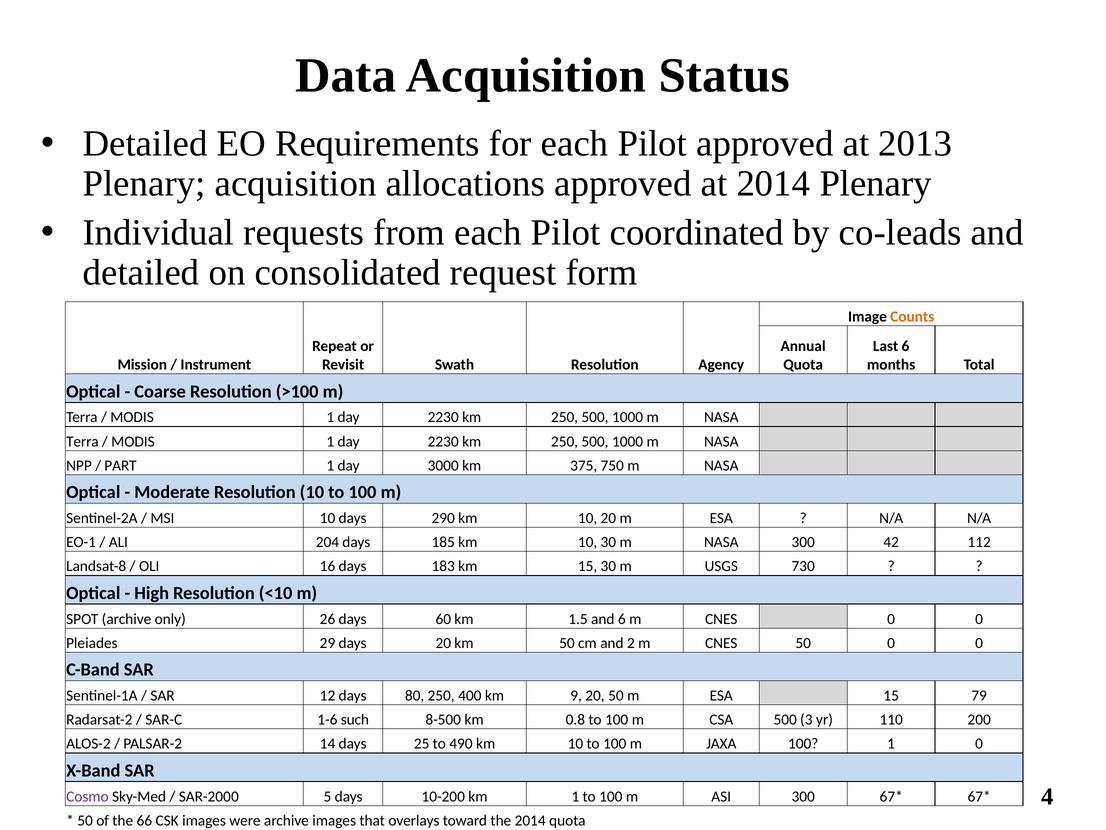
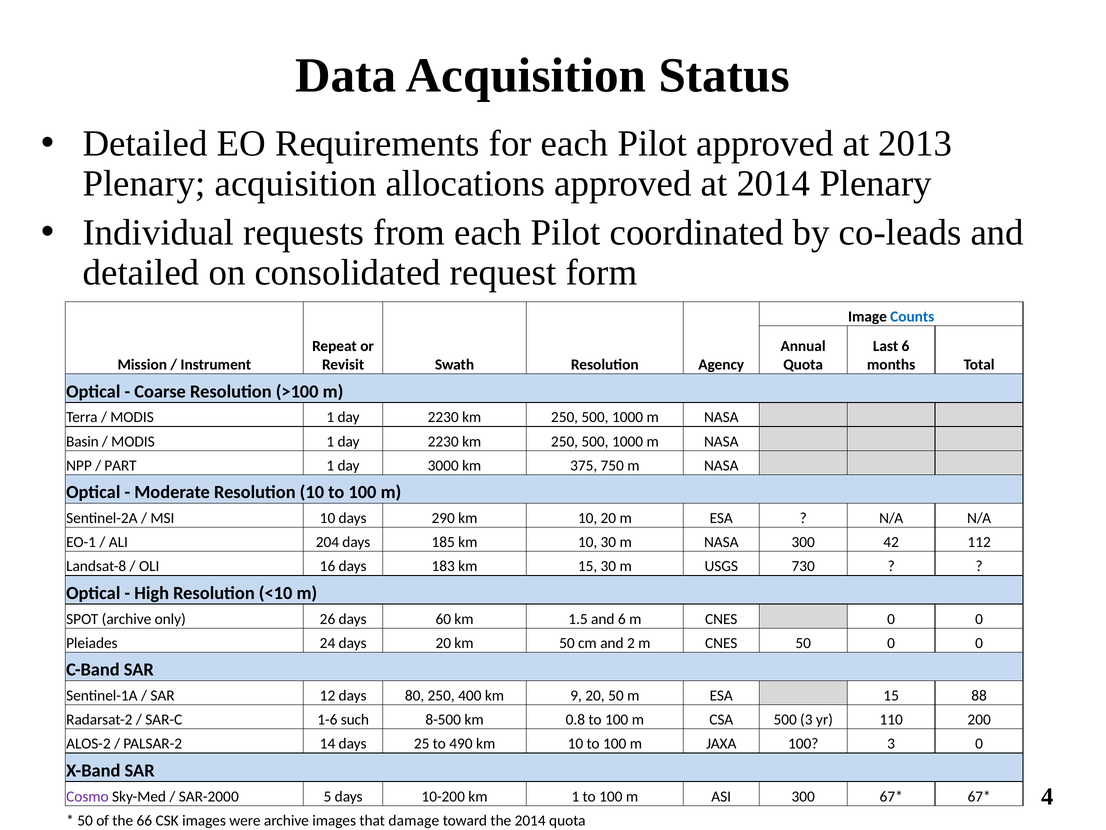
Counts colour: orange -> blue (912, 316)
Terra: Terra -> Basin (82, 441)
29: 29 -> 24 (328, 643)
79: 79 -> 88 (979, 695)
100 1: 1 -> 3 (891, 743)
overlays: overlays -> damage (414, 820)
